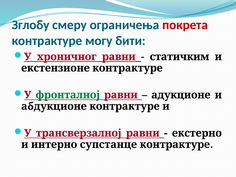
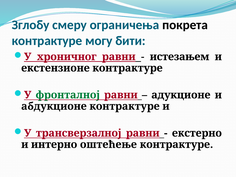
покрета colour: red -> black (185, 25)
статичким: статичким -> истезањем (180, 57)
супстанце: супстанце -> оштећење (108, 144)
